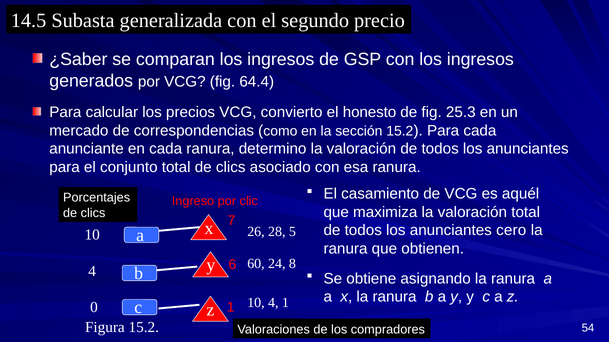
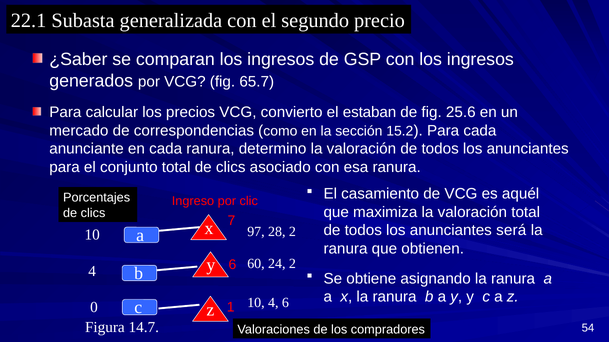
14.5: 14.5 -> 22.1 (29, 21)
64.4: 64.4 -> 65.7 (257, 82)
honesto: honesto -> estaban (370, 113)
25.3: 25.3 -> 25.6 (461, 113)
cero: cero -> será (511, 231)
26: 26 -> 97 (256, 232)
28 5: 5 -> 2 (292, 232)
24 8: 8 -> 2 (292, 264)
4 1: 1 -> 6 (285, 303)
Figura 15.2: 15.2 -> 14.7 (144, 328)
